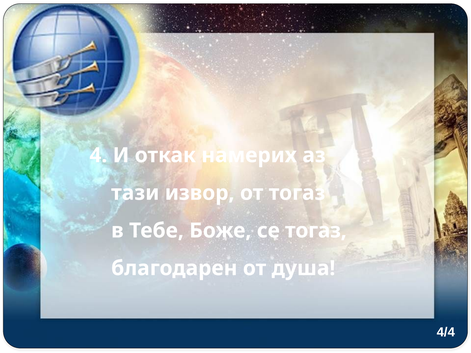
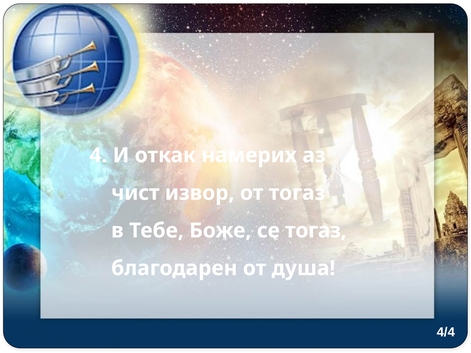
тази: тази -> чист (135, 193)
